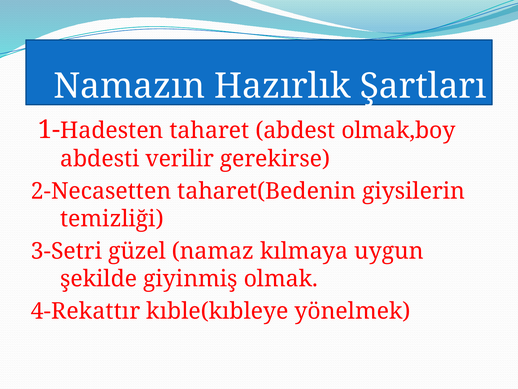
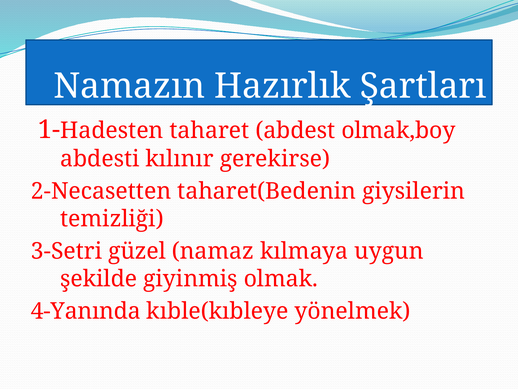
verilir: verilir -> kılınır (180, 159)
4-Rekattır: 4-Rekattır -> 4-Yanında (86, 311)
